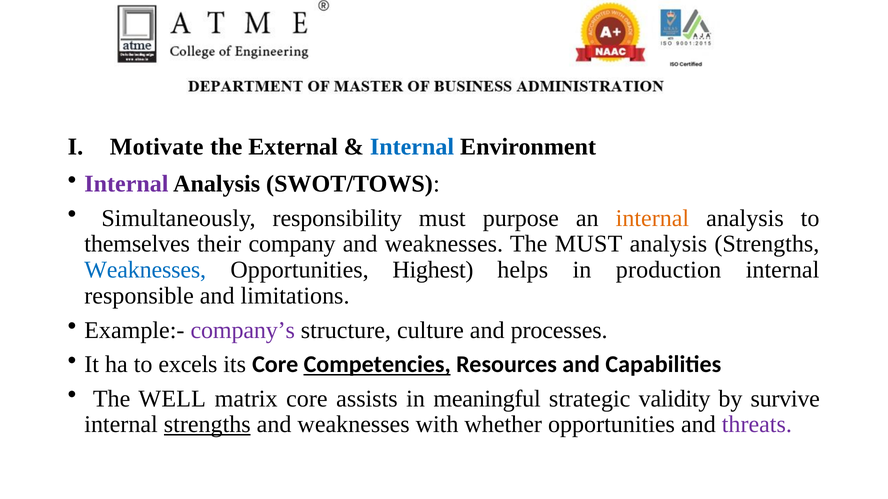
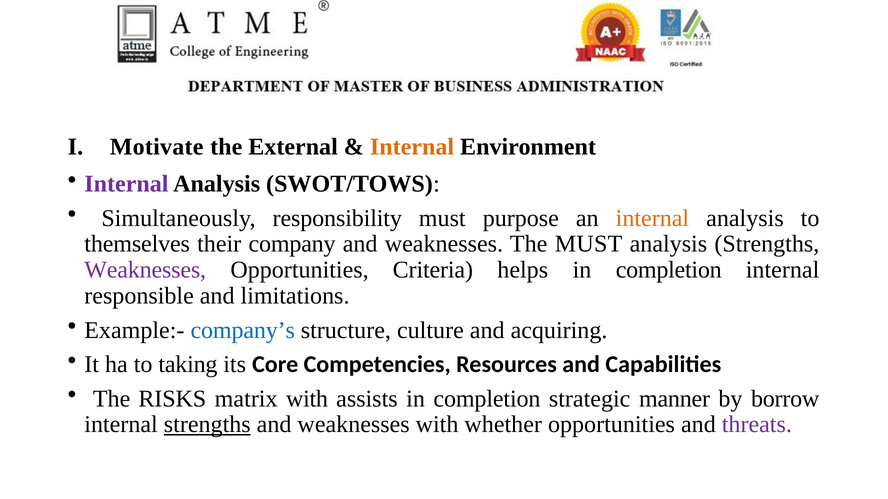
Internal colour: blue -> orange (412, 147)
Weaknesses colour: blue -> purple (145, 270)
Highest: Highest -> Criteria (433, 270)
helps in production: production -> completion (669, 270)
company’s colour: purple -> blue (243, 330)
processes: processes -> acquiring (559, 330)
excels: excels -> taking (188, 365)
Competencies underline: present -> none (377, 365)
WELL: WELL -> RISKS (172, 399)
matrix core: core -> with (307, 399)
assists in meaningful: meaningful -> completion (487, 399)
validity: validity -> manner (675, 399)
survive: survive -> borrow (785, 399)
